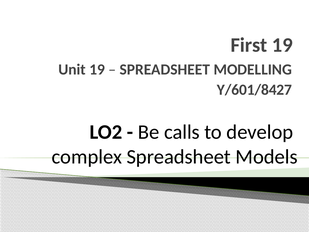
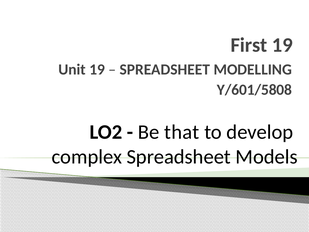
Y/601/8427: Y/601/8427 -> Y/601/5808 (254, 90)
calls: calls -> that (182, 132)
